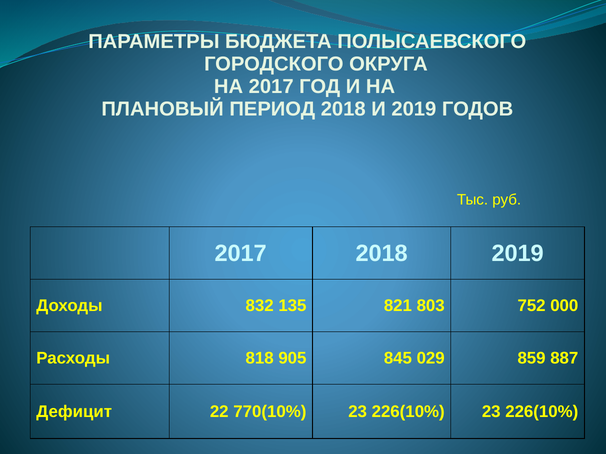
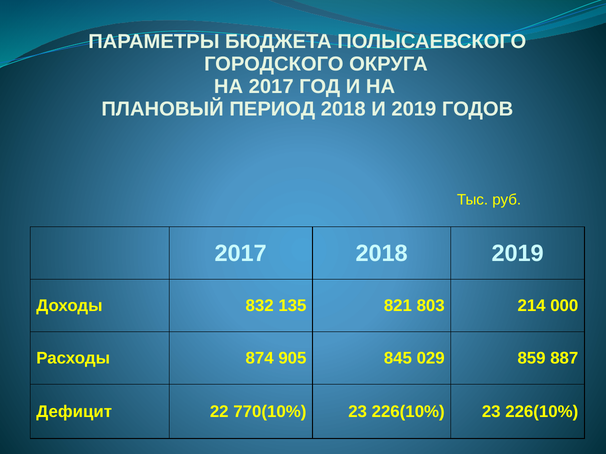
752: 752 -> 214 (532, 306)
818: 818 -> 874 (260, 359)
